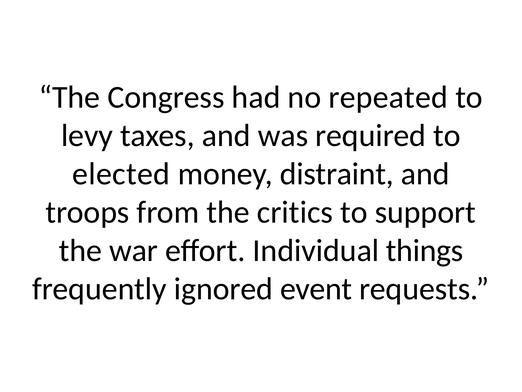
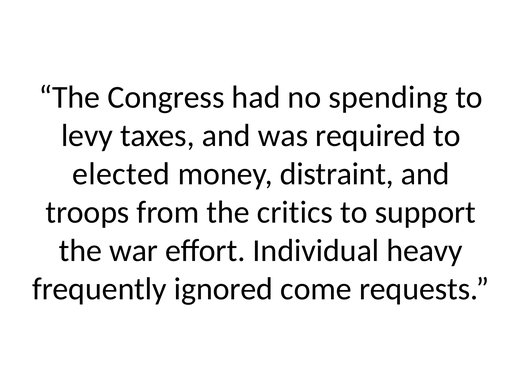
repeated: repeated -> spending (388, 97)
things: things -> heavy (425, 250)
event: event -> come (316, 288)
